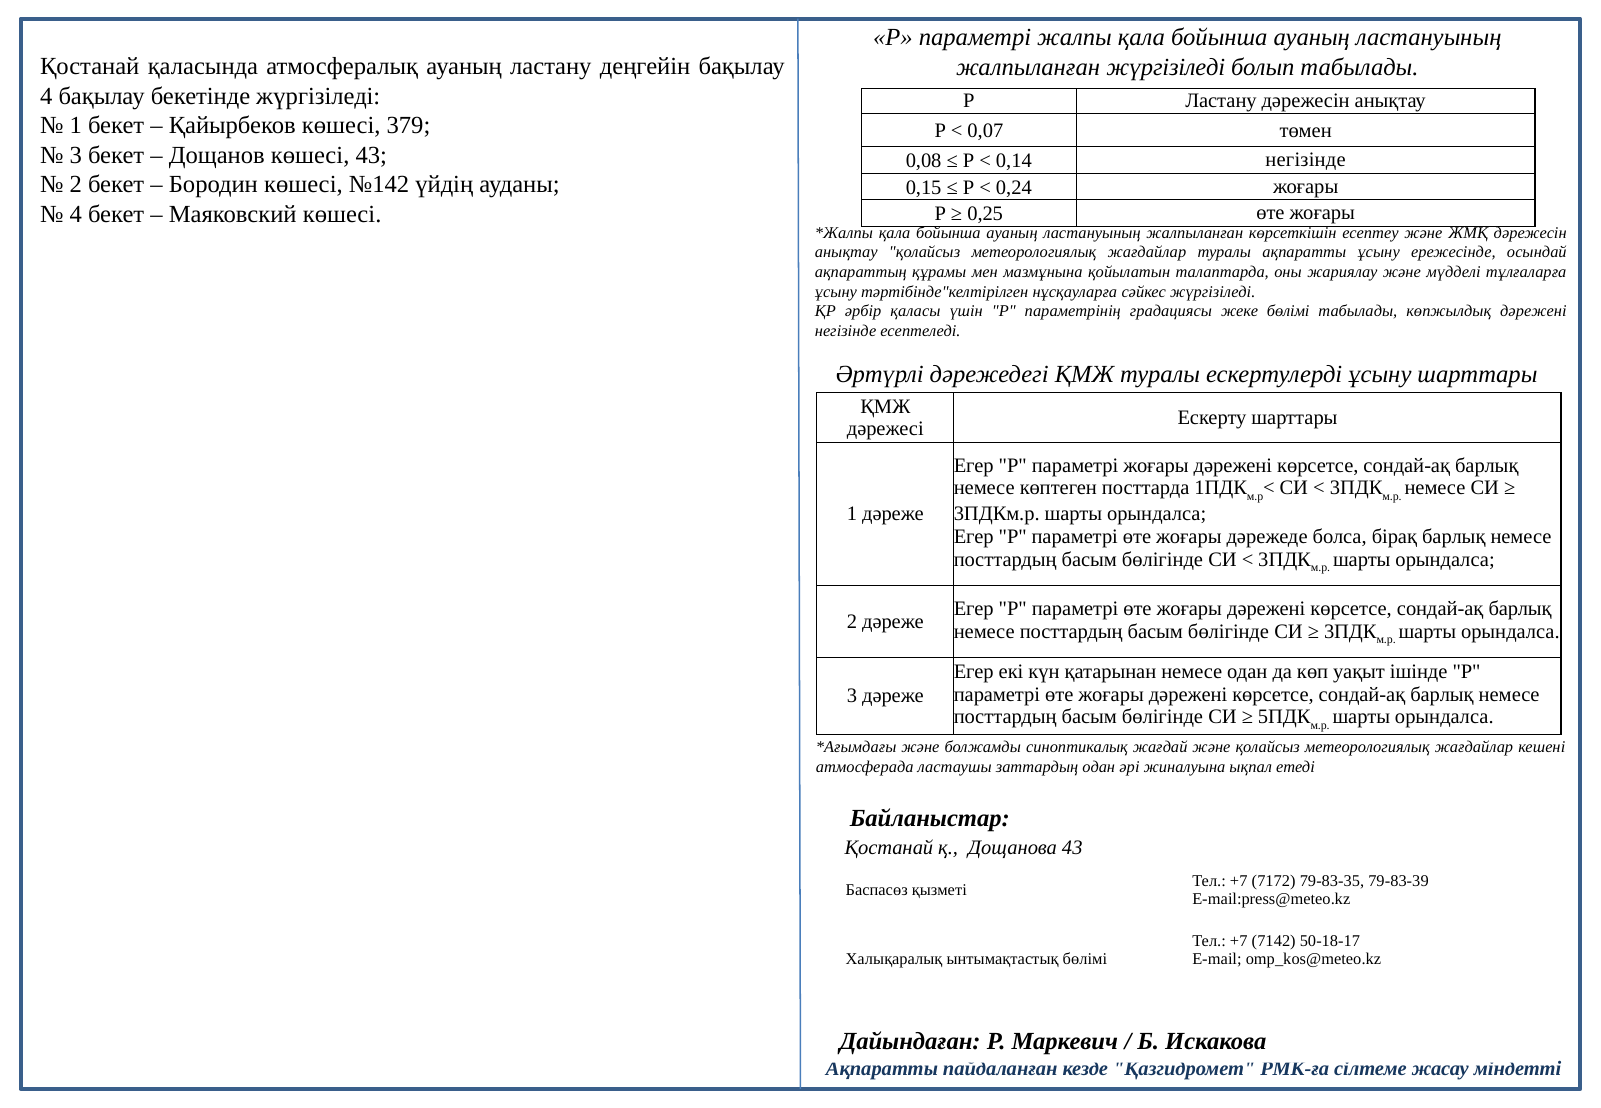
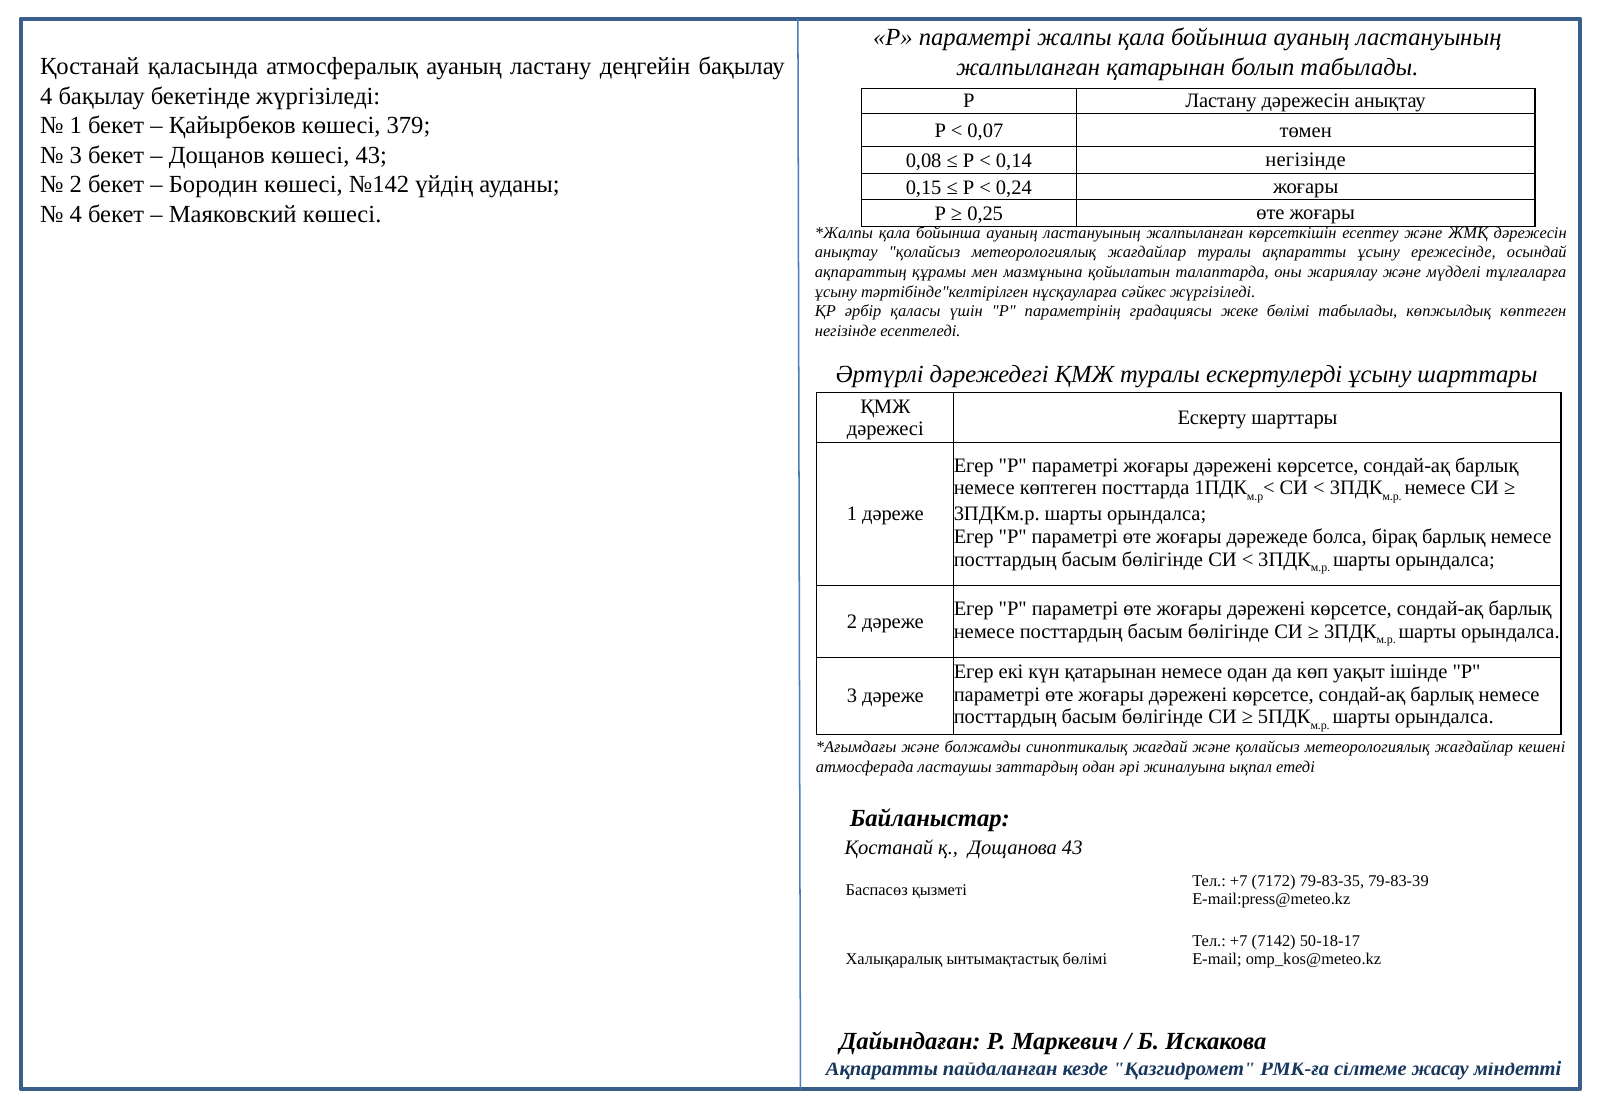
жалпыланған жүргізіледі: жүргізіледі -> қатарынан (1166, 67)
көпжылдық дәрежені: дәрежені -> көптеген (1533, 311)
